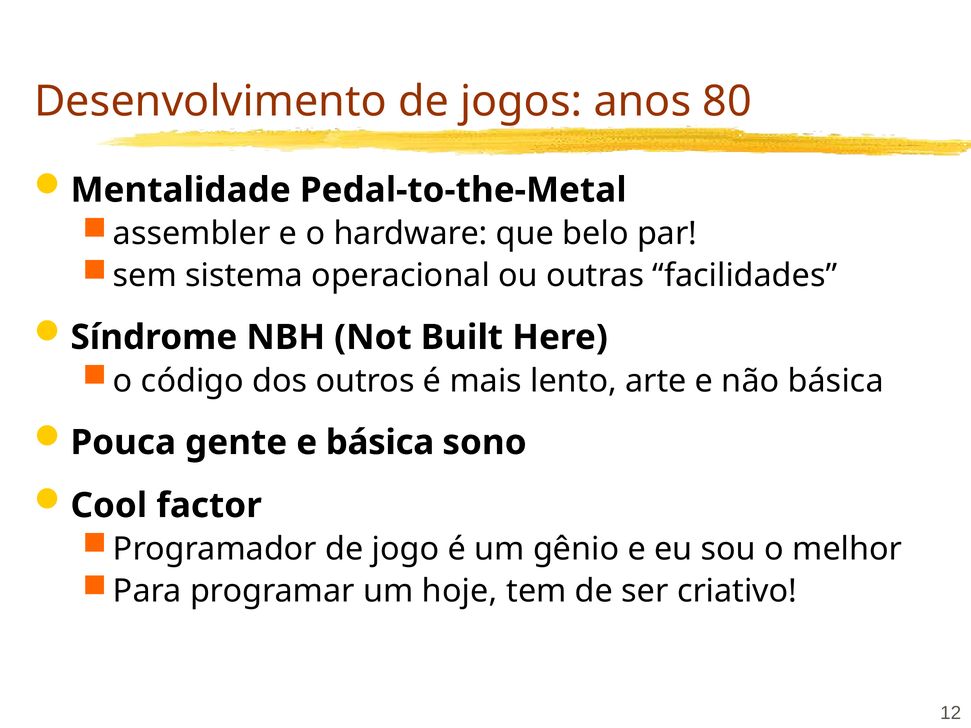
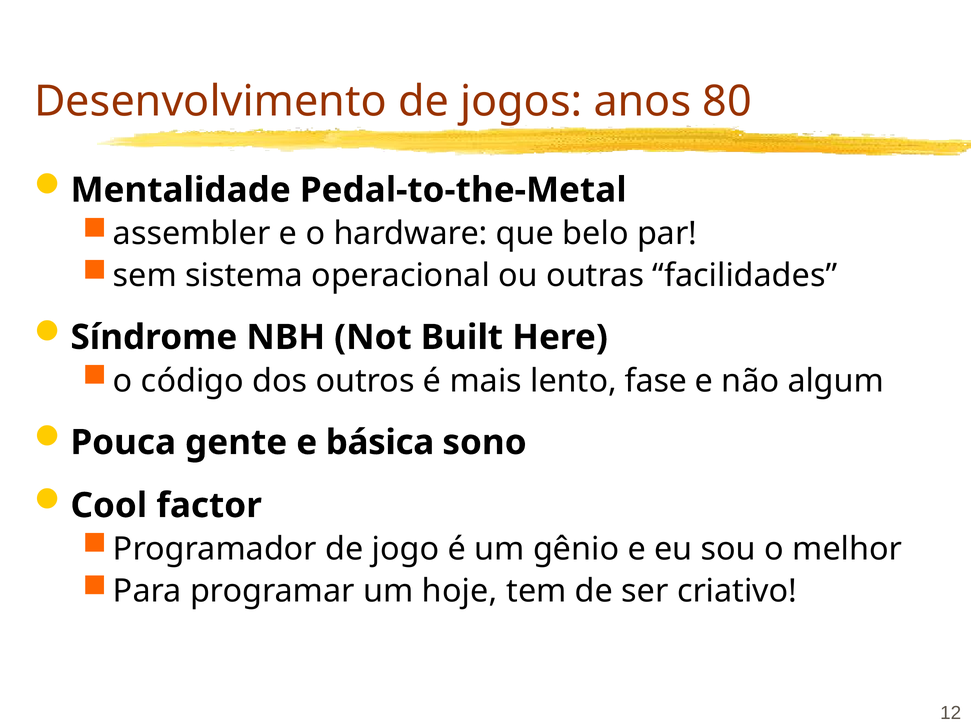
arte: arte -> fase (656, 381)
não básica: básica -> algum (836, 381)
